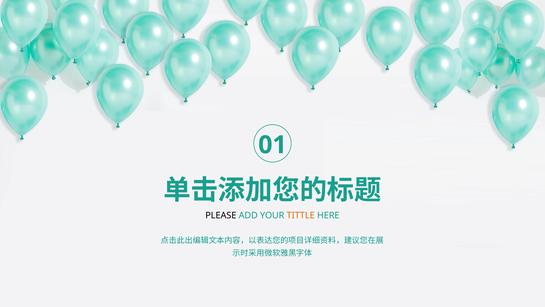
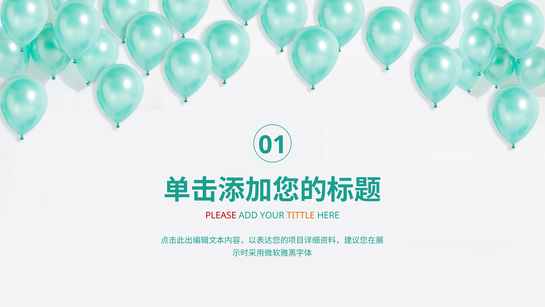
PLEASE colour: black -> red (221, 215)
